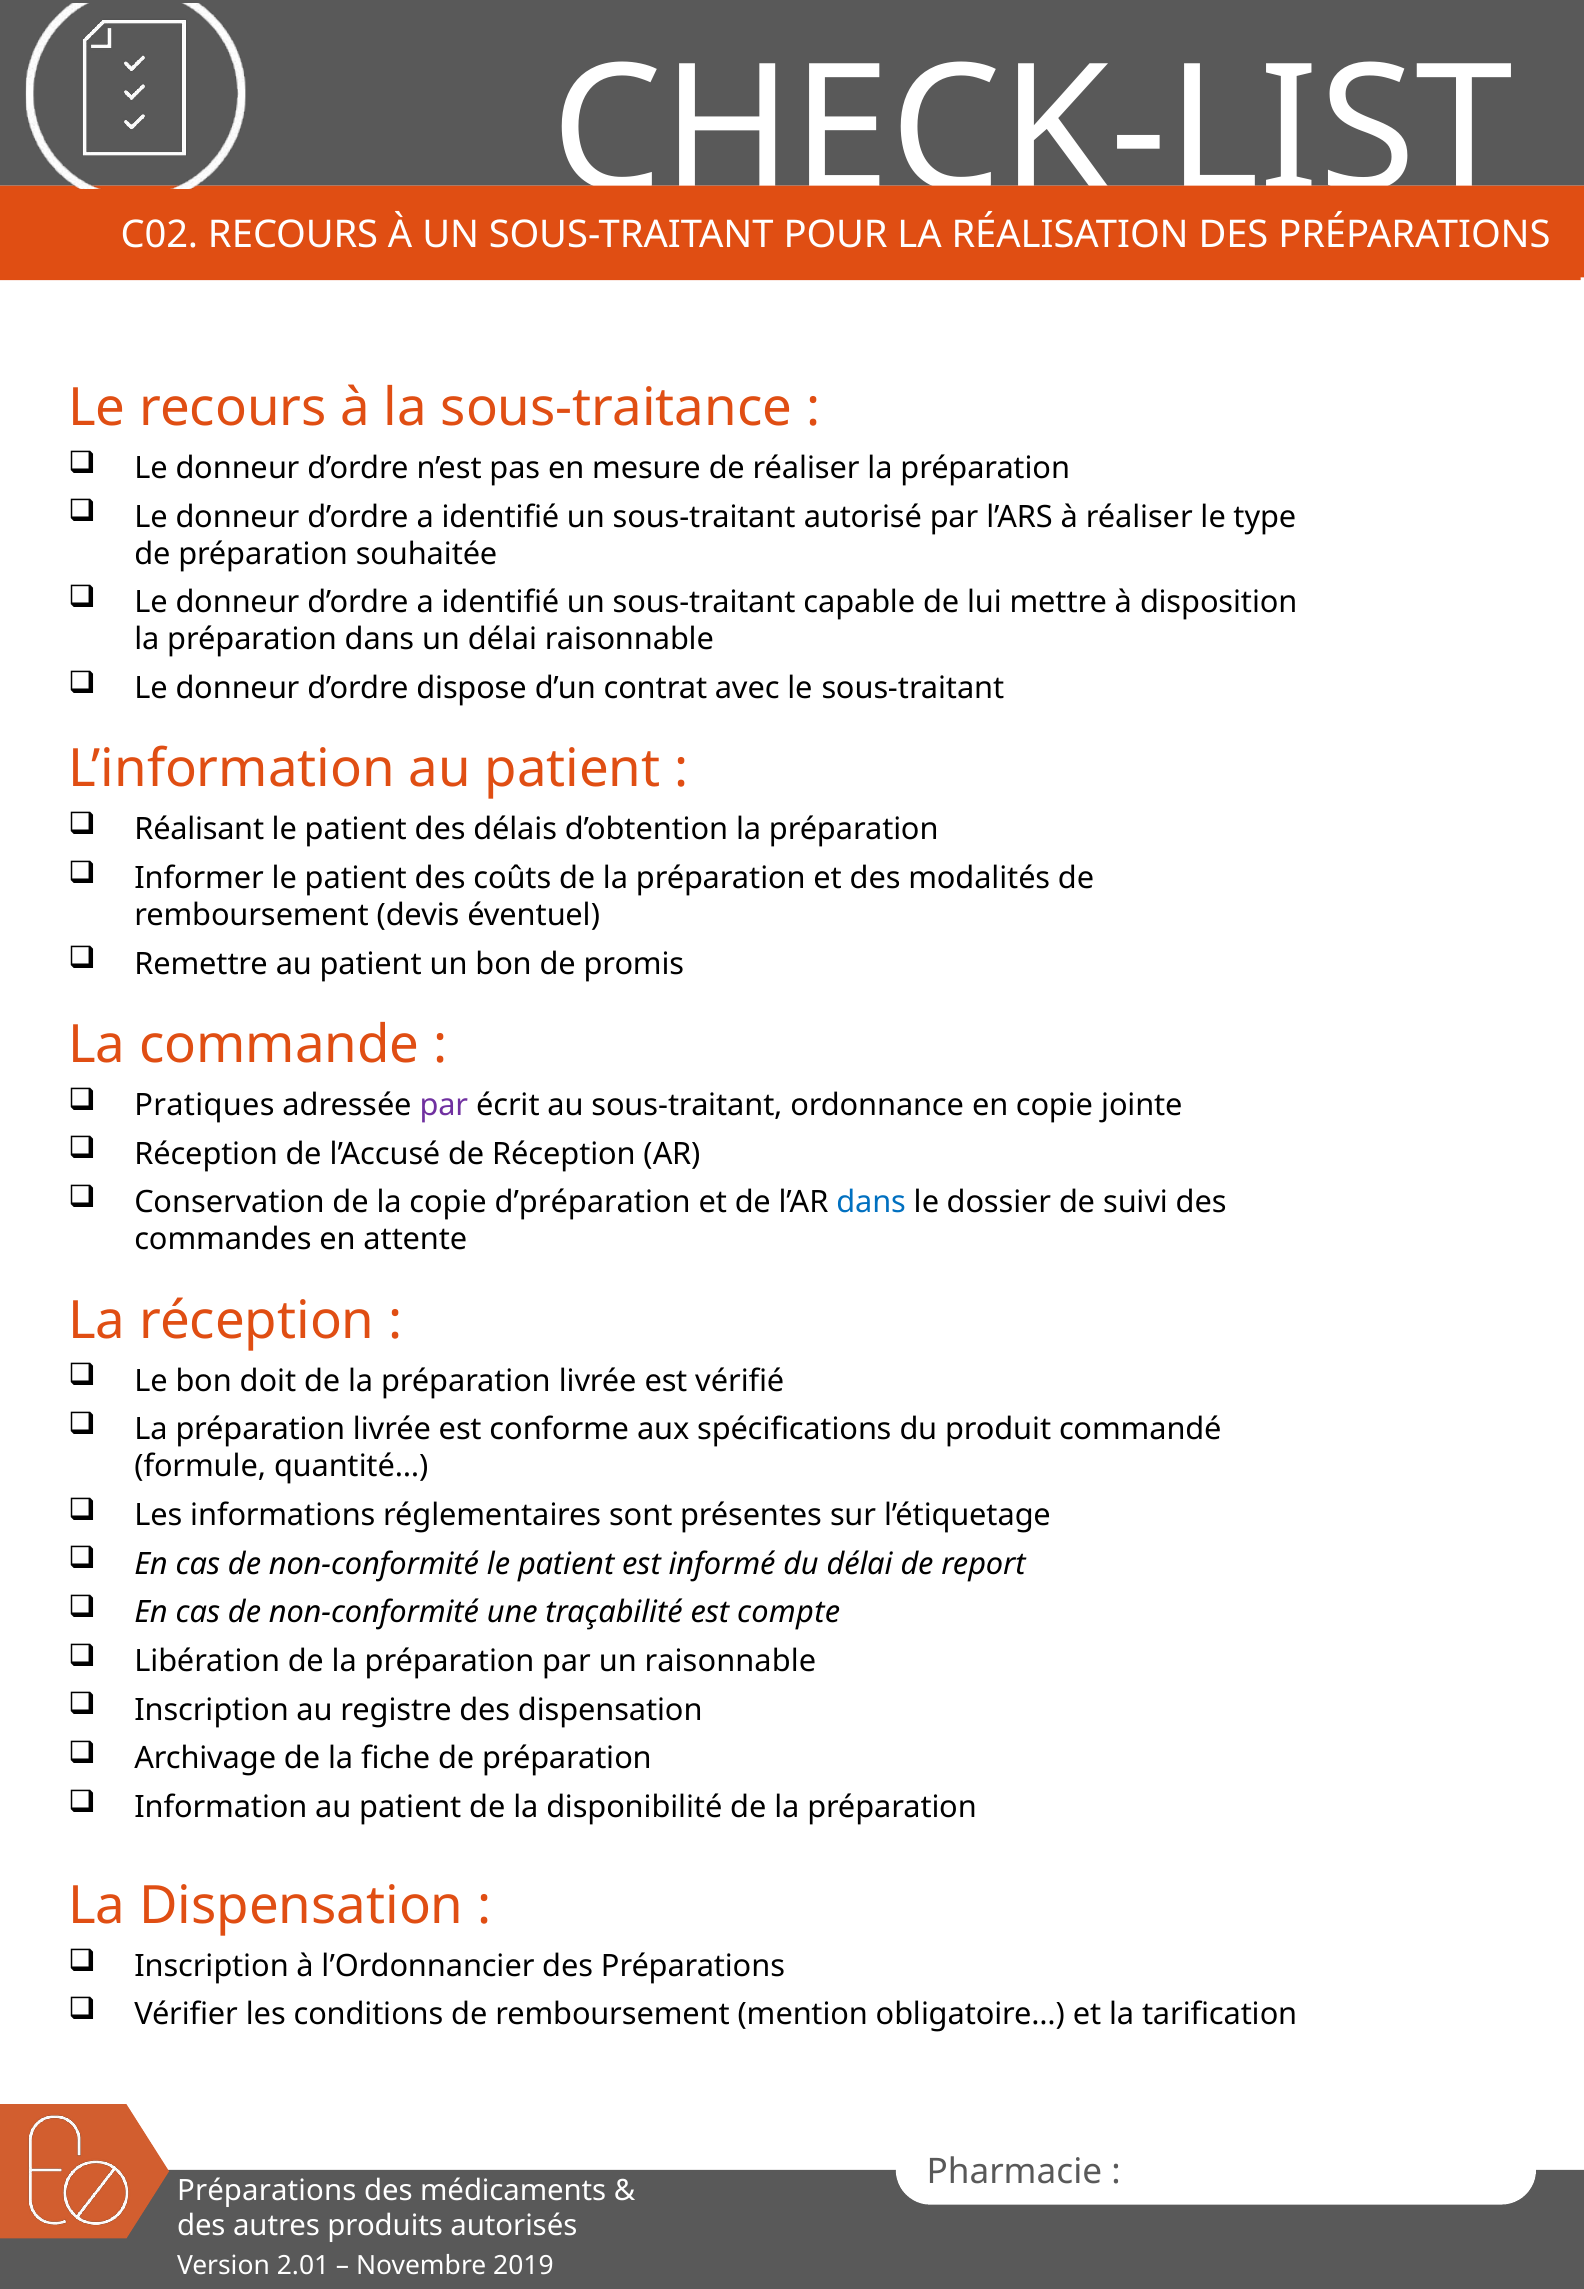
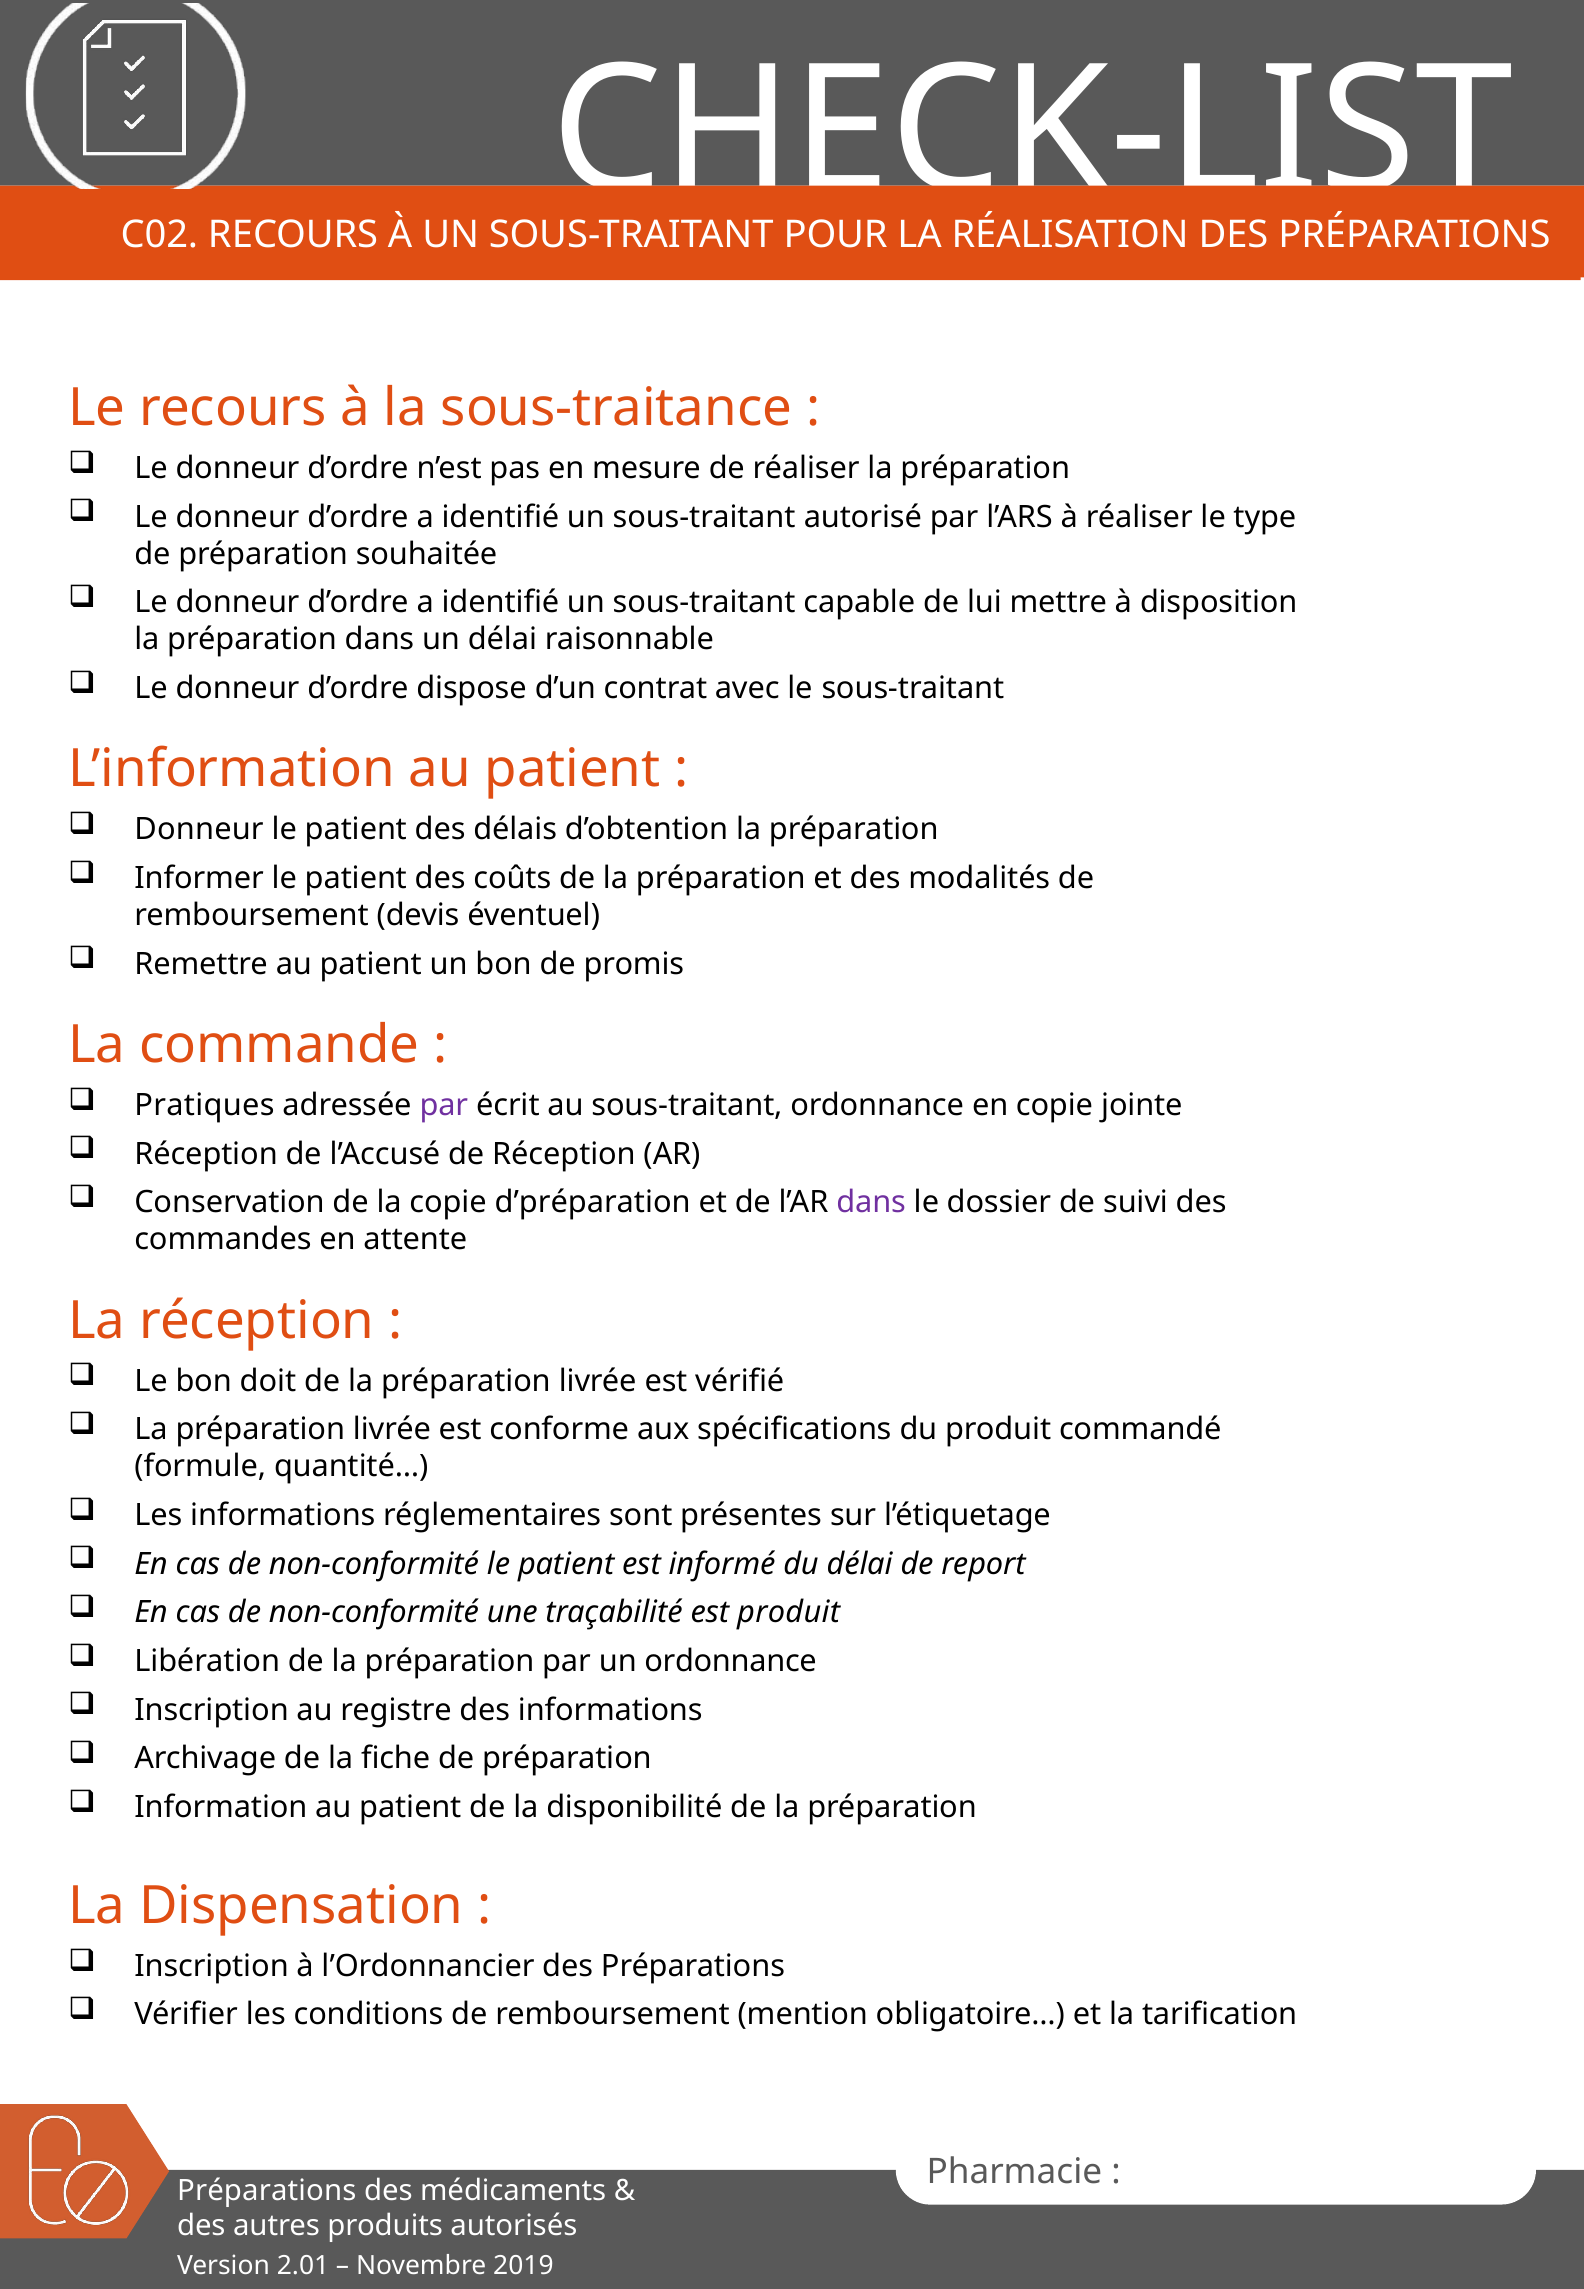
Réalisant: Réalisant -> Donneur (199, 829)
dans colour: blue -> purple (871, 1202)
est compte: compte -> produit (789, 1612)
un raisonnable: raisonnable -> ordonnance (731, 1660)
des dispensation: dispensation -> informations (610, 1709)
